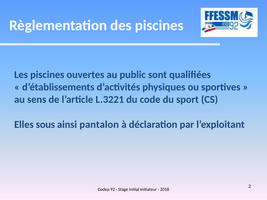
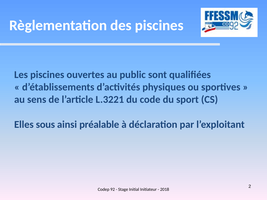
pantalon: pantalon -> préalable (99, 125)
